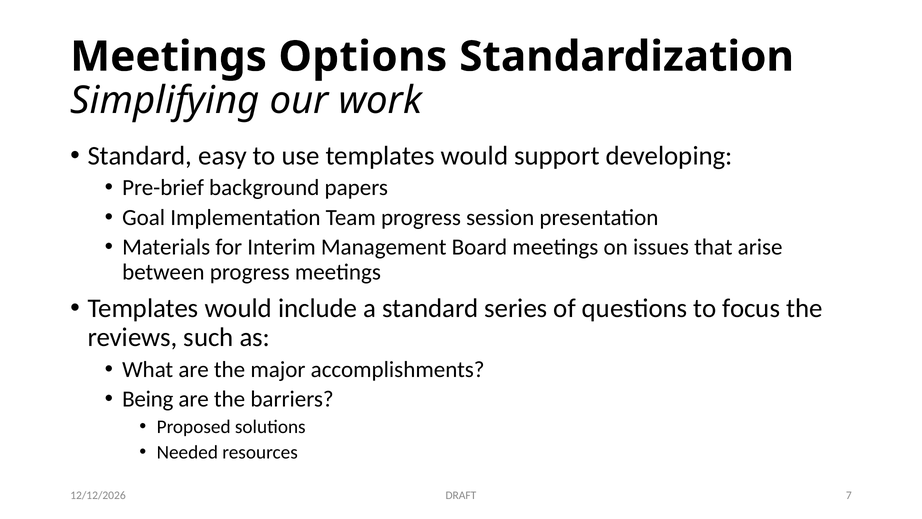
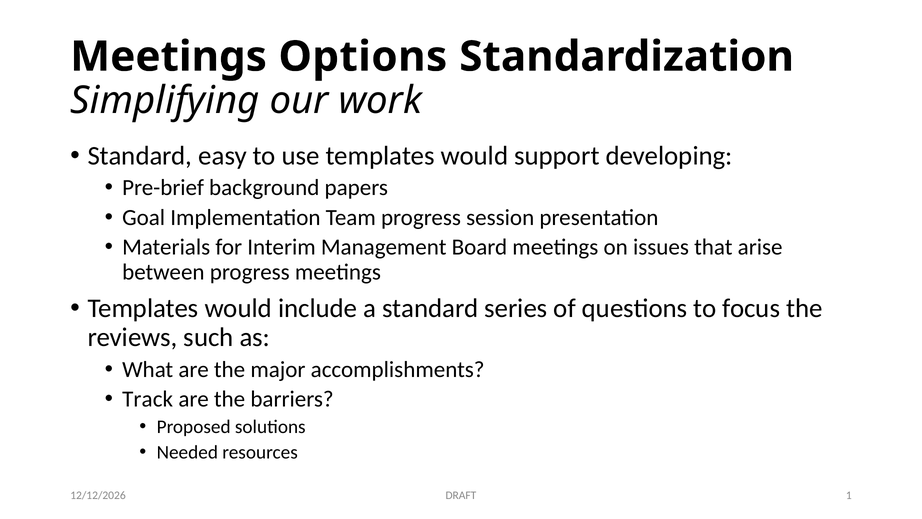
Being: Being -> Track (148, 399)
7: 7 -> 1 (849, 495)
